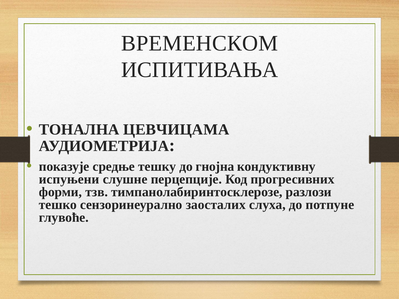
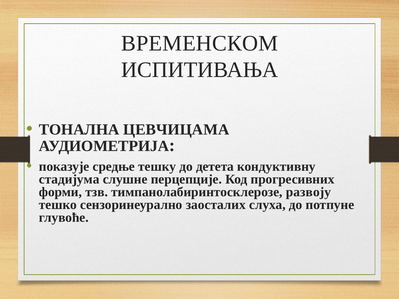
гнојна: гнојна -> детета (215, 167)
испуњени: испуњени -> стадијума (69, 179)
разлози: разлози -> развоју (308, 192)
